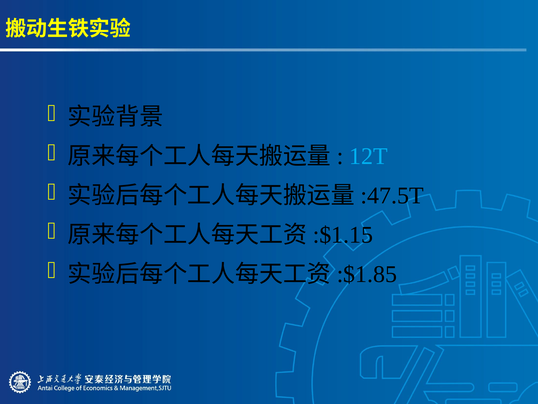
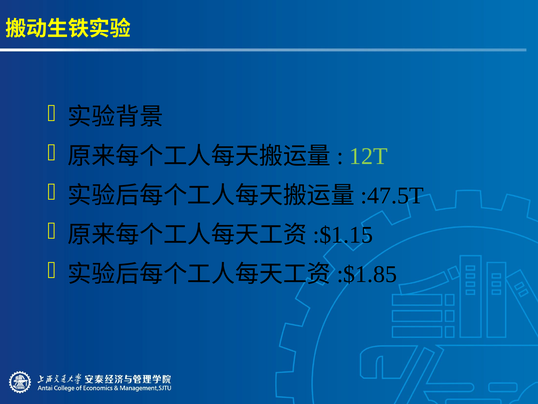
12T colour: light blue -> light green (368, 156)
